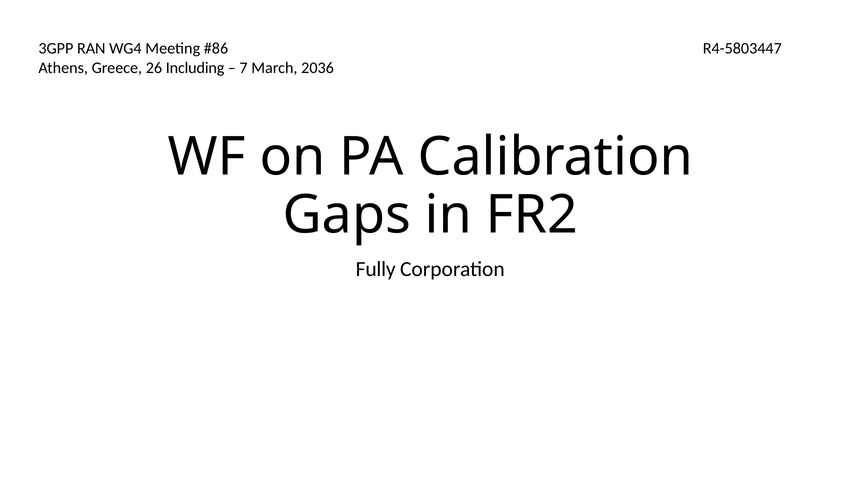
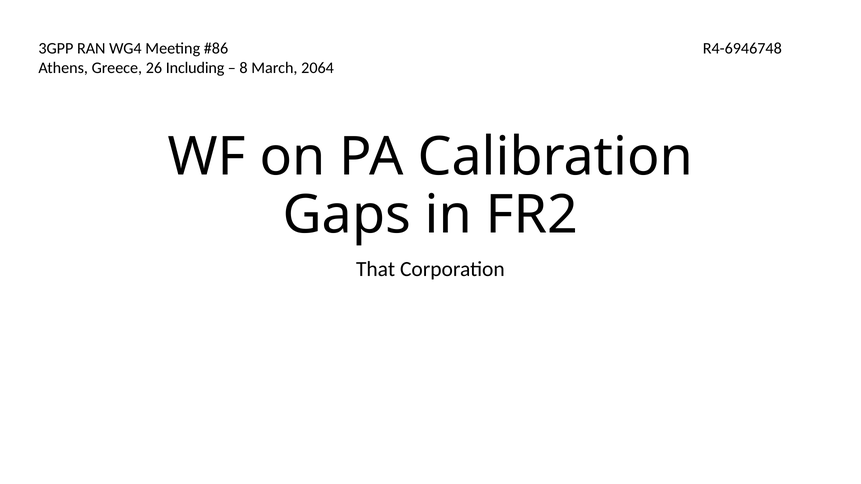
R4-5803447: R4-5803447 -> R4-6946748 (742, 48)
7: 7 -> 8 (244, 68)
2036: 2036 -> 2064 (318, 68)
Fully: Fully -> That (376, 269)
